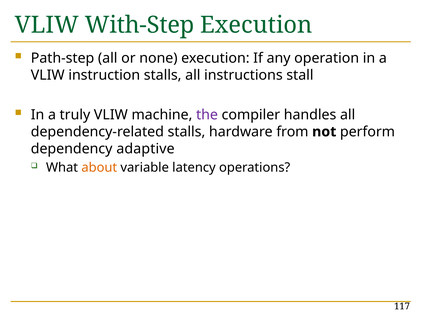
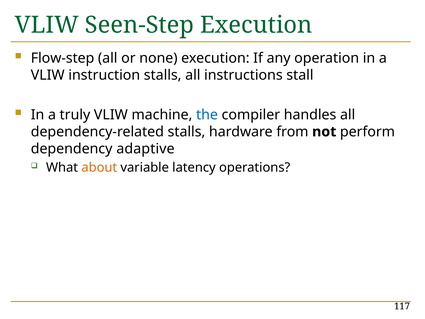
With-Step: With-Step -> Seen-Step (140, 25)
Path-step: Path-step -> Flow-step (63, 58)
the colour: purple -> blue (207, 115)
